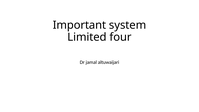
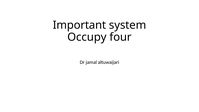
Limited: Limited -> Occupy (87, 37)
